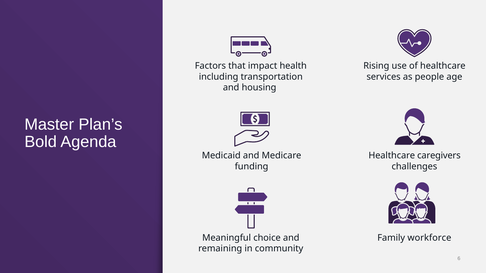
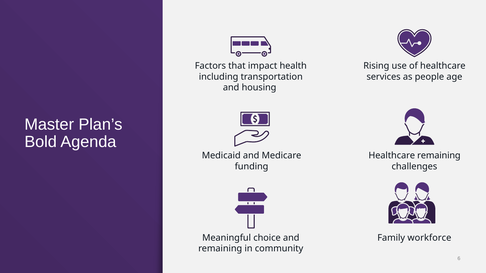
Healthcare caregivers: caregivers -> remaining (439, 156)
